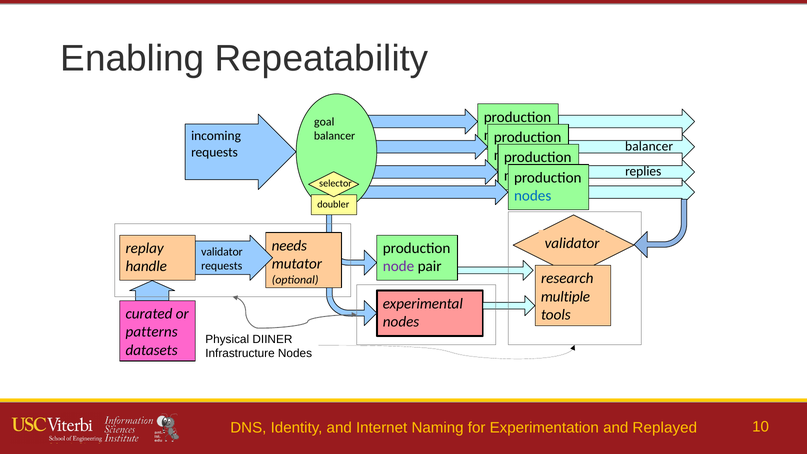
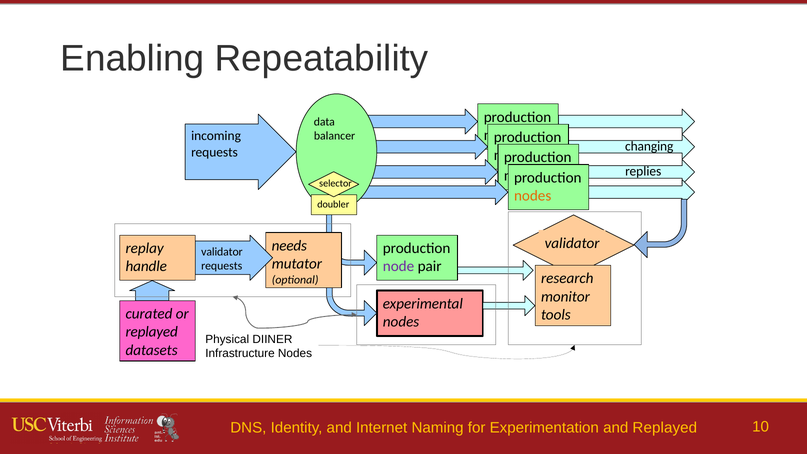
goal: goal -> data (324, 122)
balancer: balancer -> changing (649, 146)
nodes colour: blue -> orange (533, 196)
multiple: multiple -> monitor (565, 297)
patterns: patterns -> replayed (152, 332)
